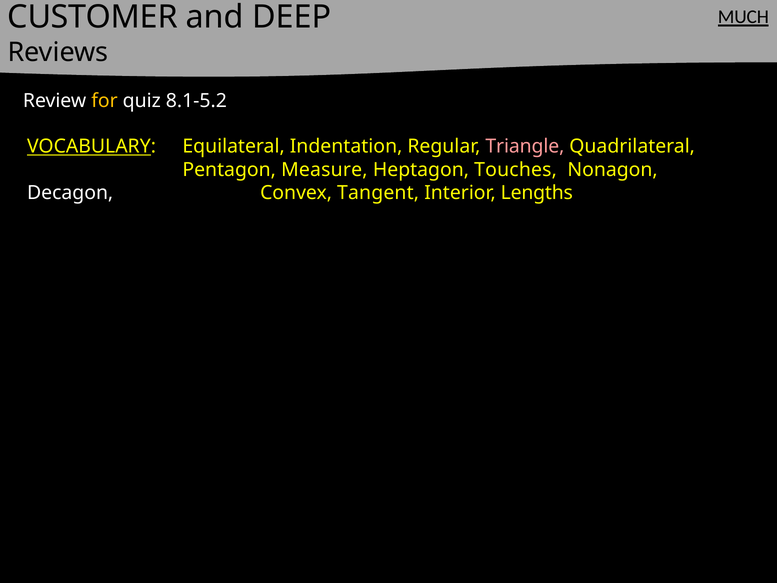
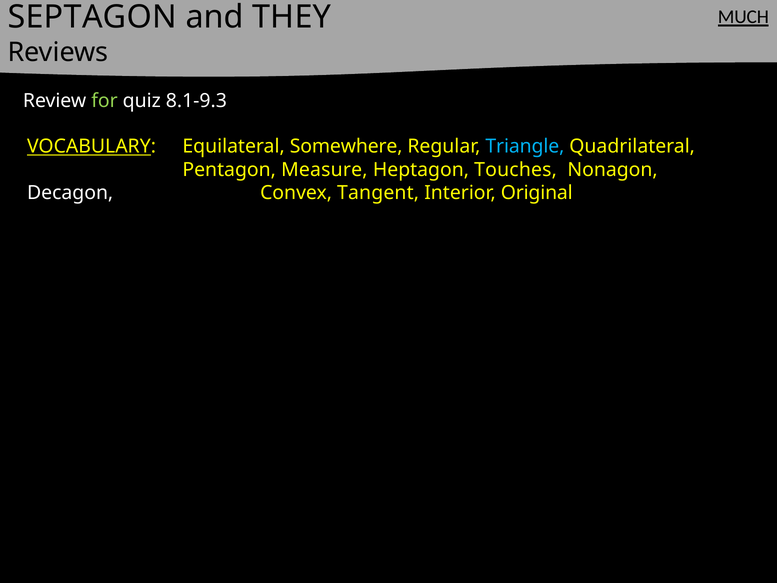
CUSTOMER: CUSTOMER -> SEPTAGON (92, 17)
DEEP: DEEP -> THEY (292, 17)
for colour: yellow -> light green (105, 101)
8.1-5.2: 8.1-5.2 -> 8.1-9.3 (196, 101)
Indentation: Indentation -> Somewhere (346, 146)
Triangle colour: pink -> light blue (525, 146)
Lengths: Lengths -> Original (537, 193)
